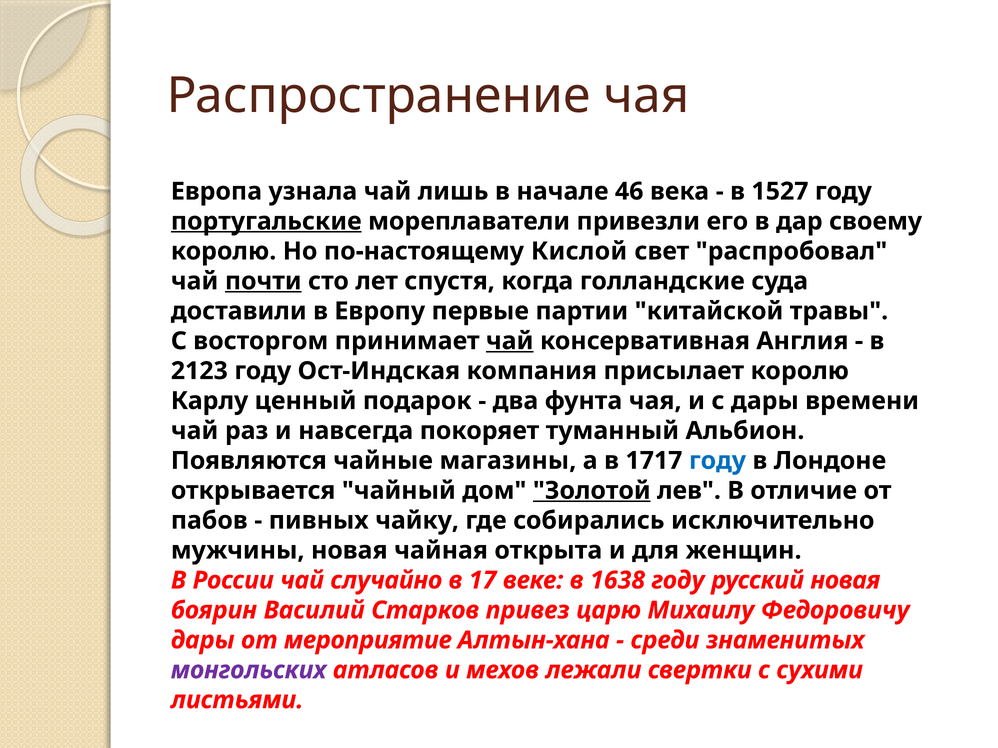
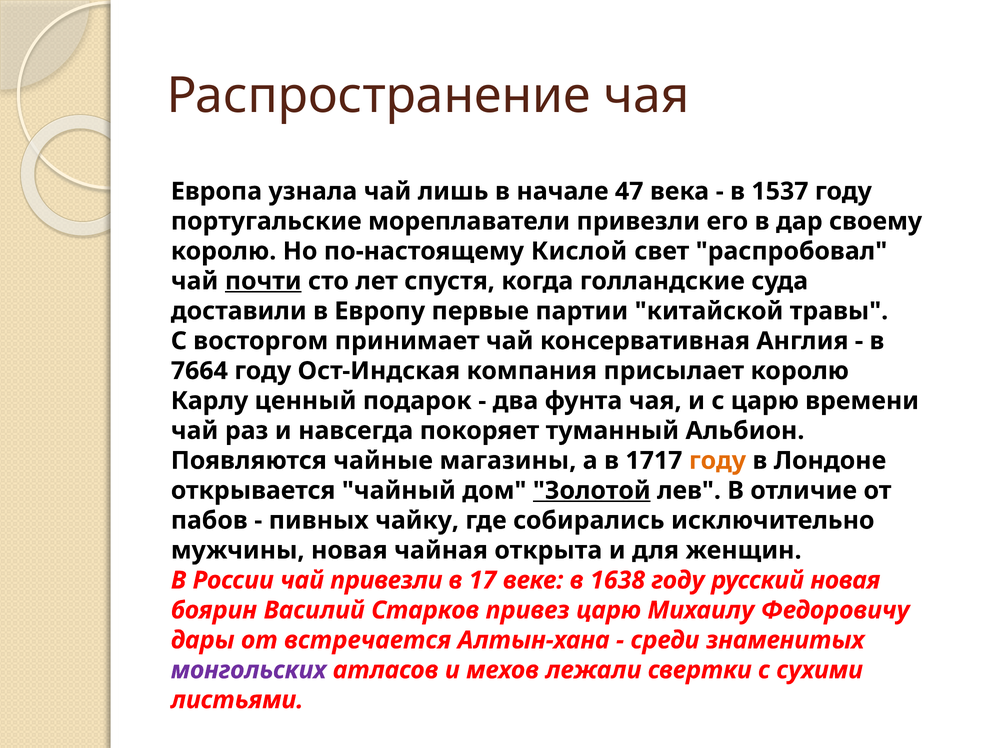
46: 46 -> 47 (629, 191)
1527: 1527 -> 1537 (780, 191)
португальские underline: present -> none (266, 221)
чай underline: present -> none (510, 341)
2123: 2123 -> 7664 (199, 371)
с дары: дары -> царю (765, 401)
году colour: blue -> orange (717, 461)
чай случайно: случайно -> привезли (386, 581)
мероприятие: мероприятие -> встречается (368, 641)
